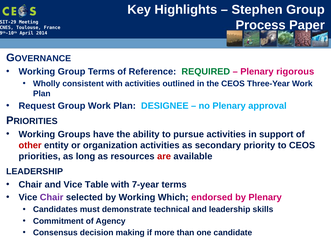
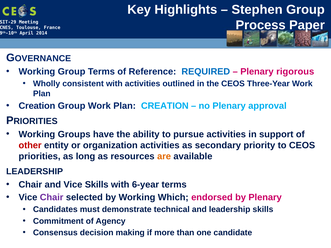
REQUIRED colour: green -> blue (206, 72)
Request: Request -> Creation (37, 106)
Plan DESIGNEE: DESIGNEE -> CREATION (165, 106)
are colour: red -> orange (164, 156)
Vice Table: Table -> Skills (97, 185)
7-year: 7-year -> 6-year (145, 185)
